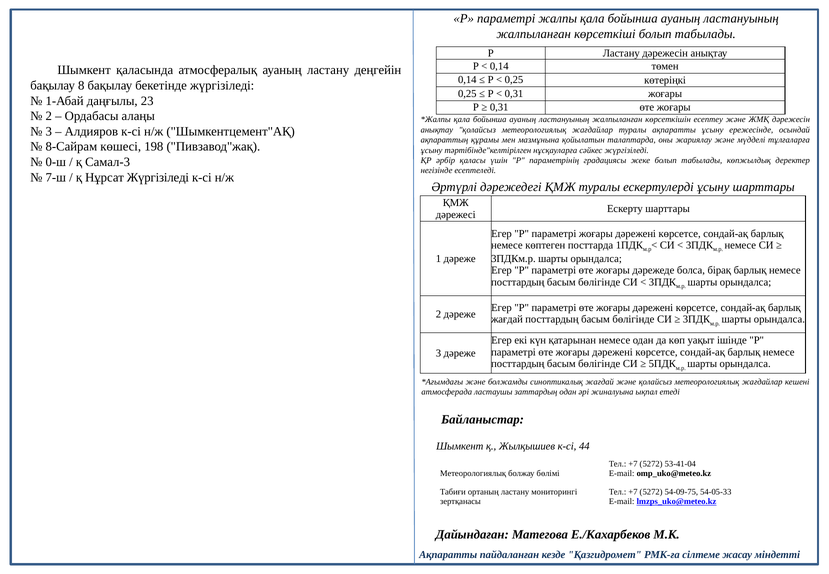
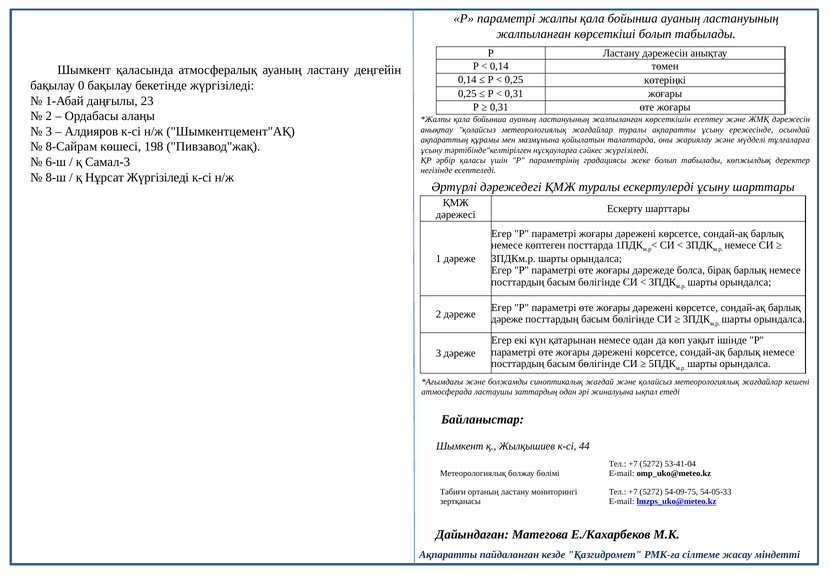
8: 8 -> 0 (81, 86)
0-ш: 0-ш -> 6-ш (56, 162)
7-ш: 7-ш -> 8-ш (56, 177)
жағдай: жағдай -> дәреже (507, 319)
